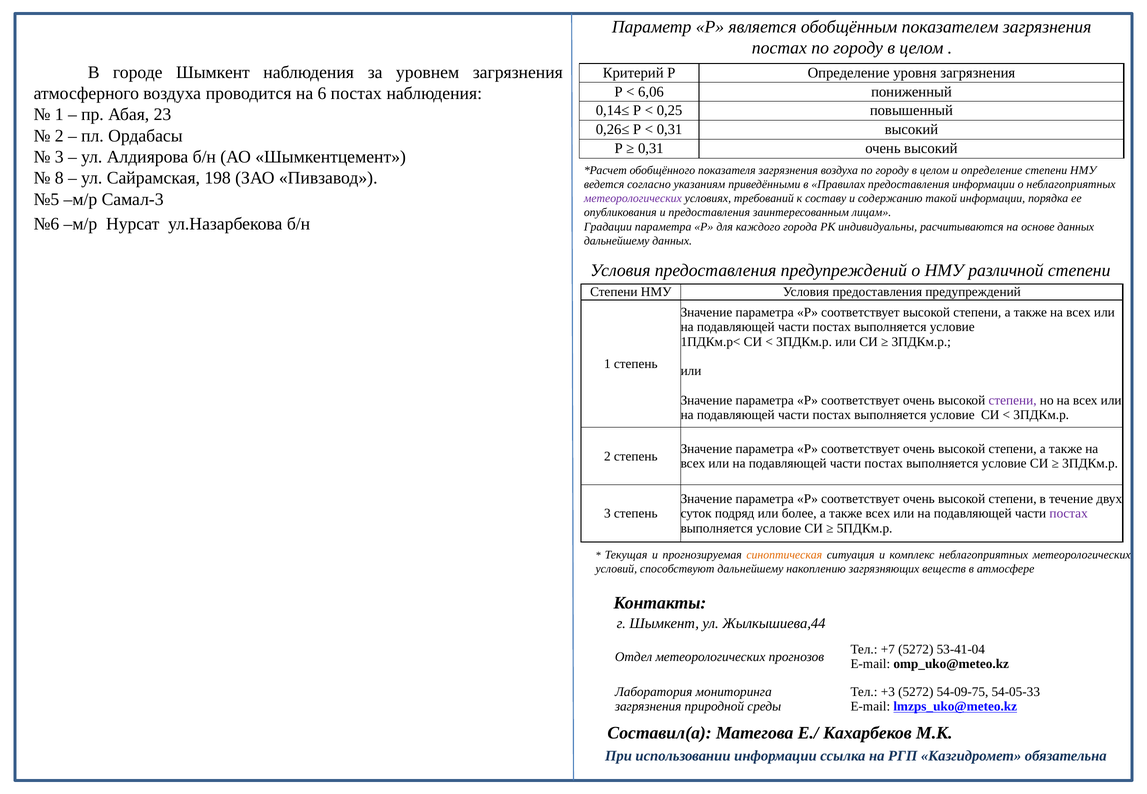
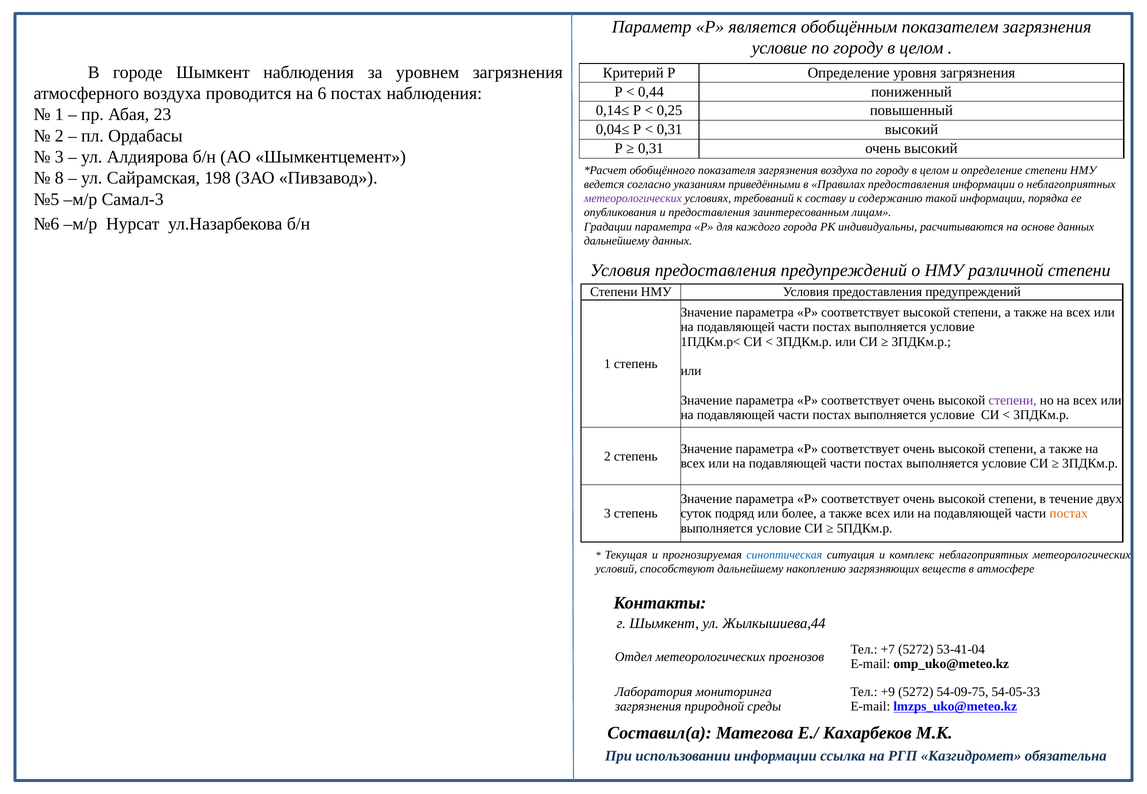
постах: постах -> условие (779, 48)
6,06: 6,06 -> 0,44 (651, 92)
0,26≤: 0,26≤ -> 0,04≤ (613, 130)
постах colour: purple -> orange (1069, 514)
синоптическая colour: orange -> blue (784, 555)
+3: +3 -> +9 (888, 692)
